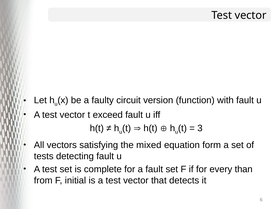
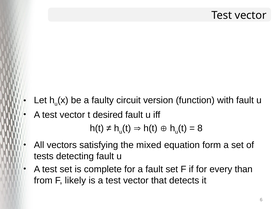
exceed: exceed -> desired (108, 115)
3: 3 -> 8 (200, 128)
initial: initial -> likely (75, 181)
